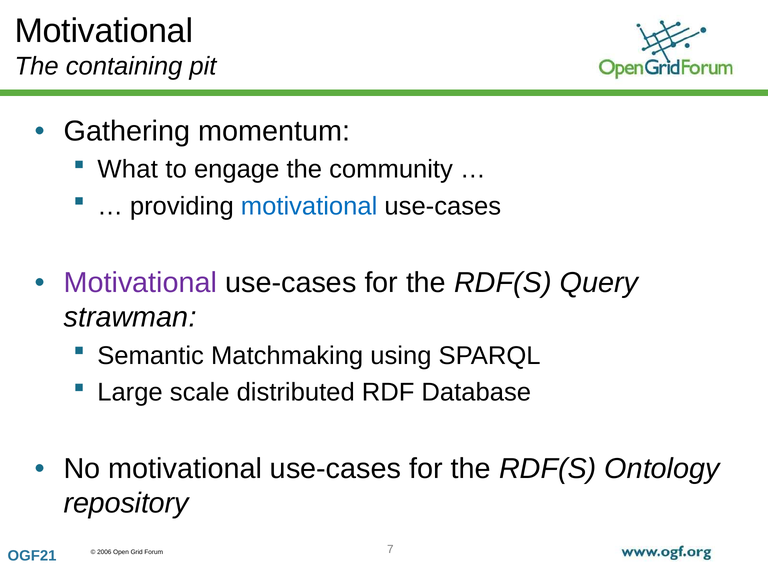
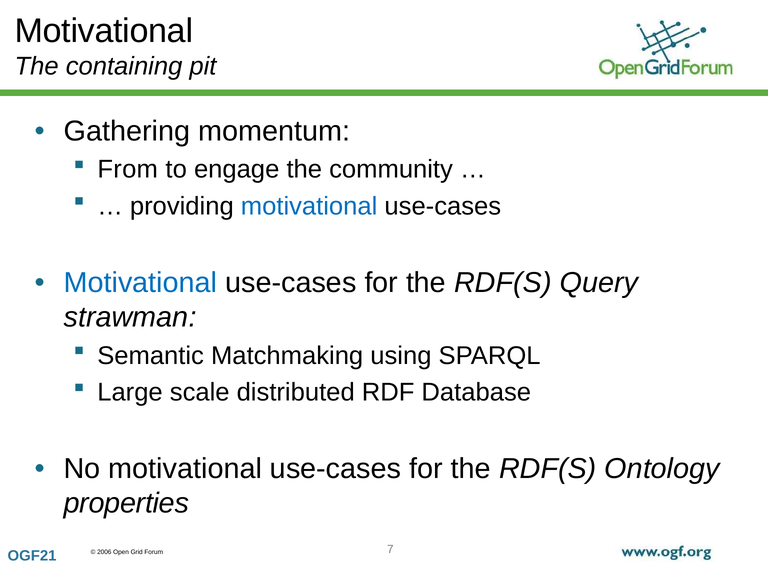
What: What -> From (128, 169)
Motivational colour: purple -> blue (140, 283)
repository: repository -> properties (126, 503)
